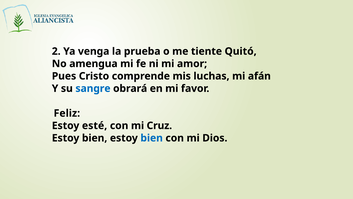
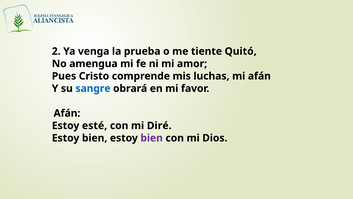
Feliz: Feliz -> Afán (67, 113)
Cruz: Cruz -> Diré (159, 125)
bien colour: blue -> purple (152, 138)
